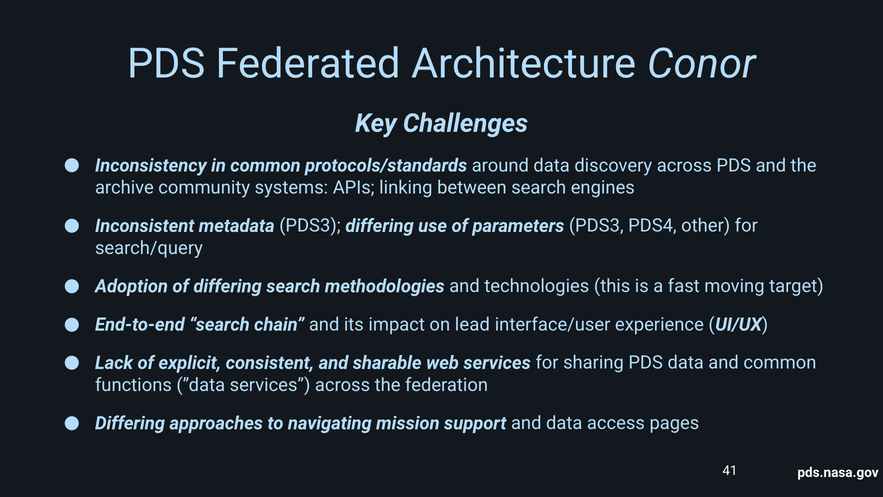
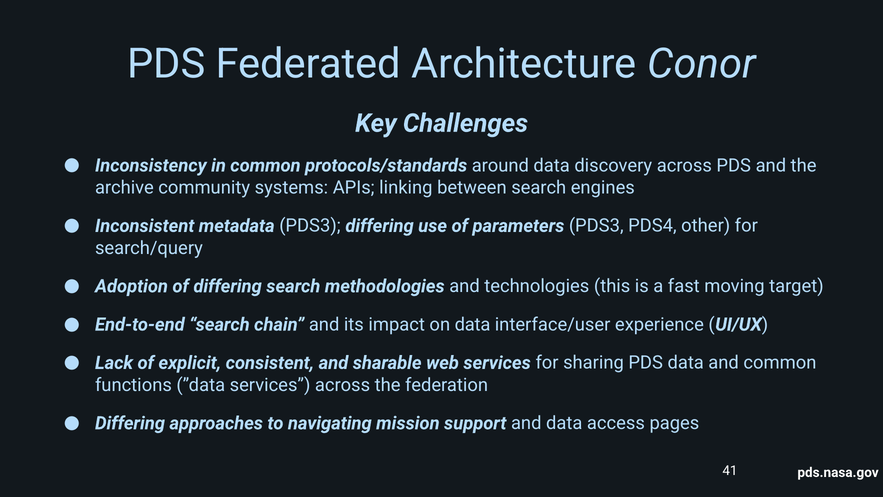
on lead: lead -> data (473, 324)
